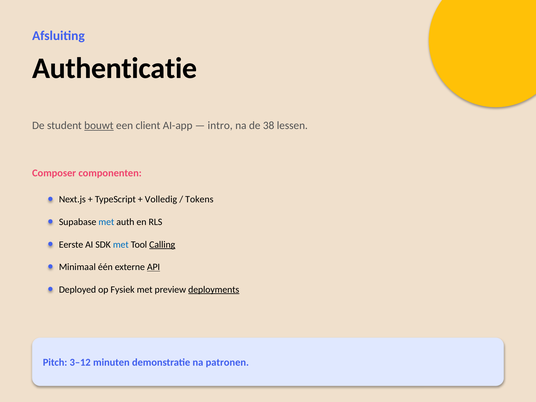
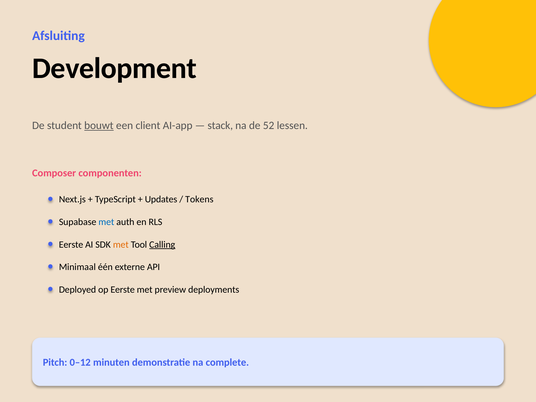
Authenticatie: Authenticatie -> Development (115, 68)
intro: intro -> stack (220, 125)
38: 38 -> 52 (269, 125)
Volledig: Volledig -> Updates (161, 199)
met colour: blue -> orange (121, 244)
API underline: present -> none (154, 267)
op Fysiek: Fysiek -> Eerste (123, 289)
deployments underline: present -> none (214, 289)
3–12: 3–12 -> 0–12 (80, 362)
patronen: patronen -> complete (227, 362)
